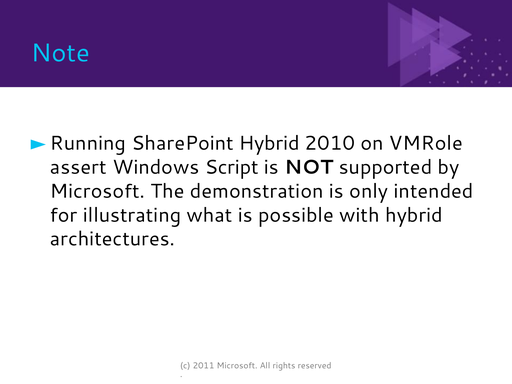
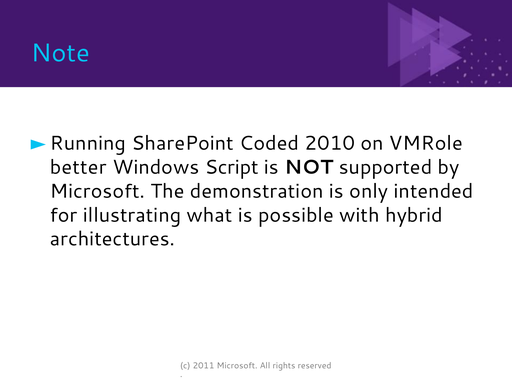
SharePoint Hybrid: Hybrid -> Coded (269, 143)
assert: assert -> better (78, 167)
